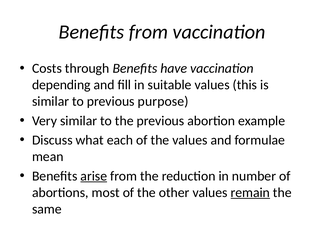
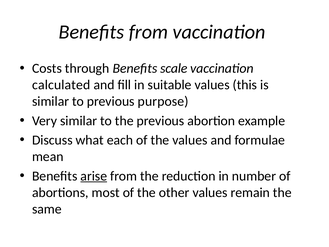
have: have -> scale (174, 68)
depending: depending -> calculated (61, 85)
remain underline: present -> none (250, 192)
